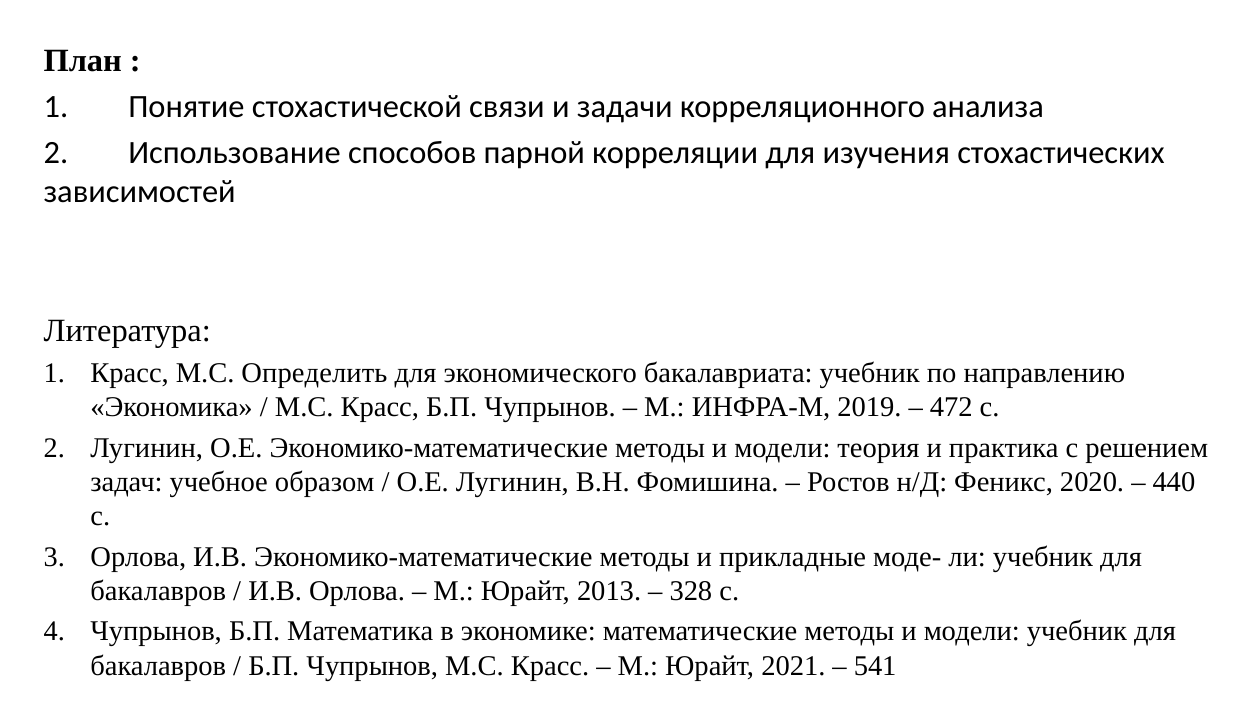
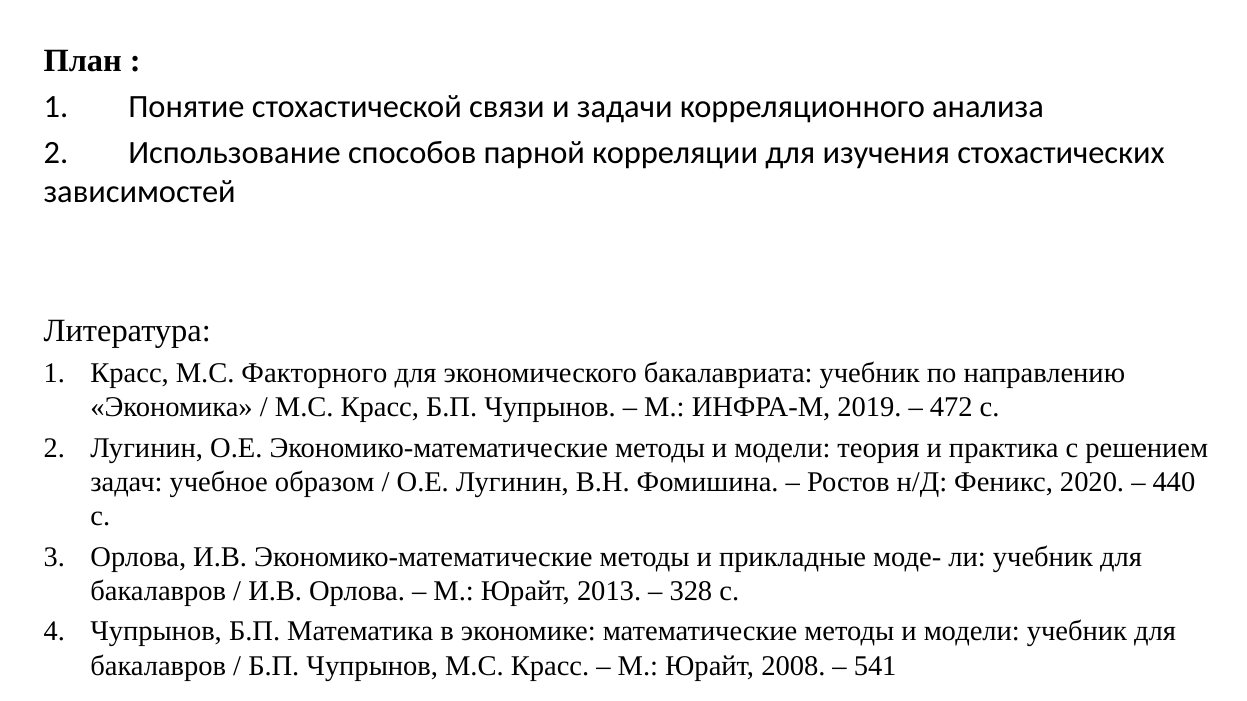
Определить: Определить -> Факторного (314, 373)
2021: 2021 -> 2008 (793, 666)
